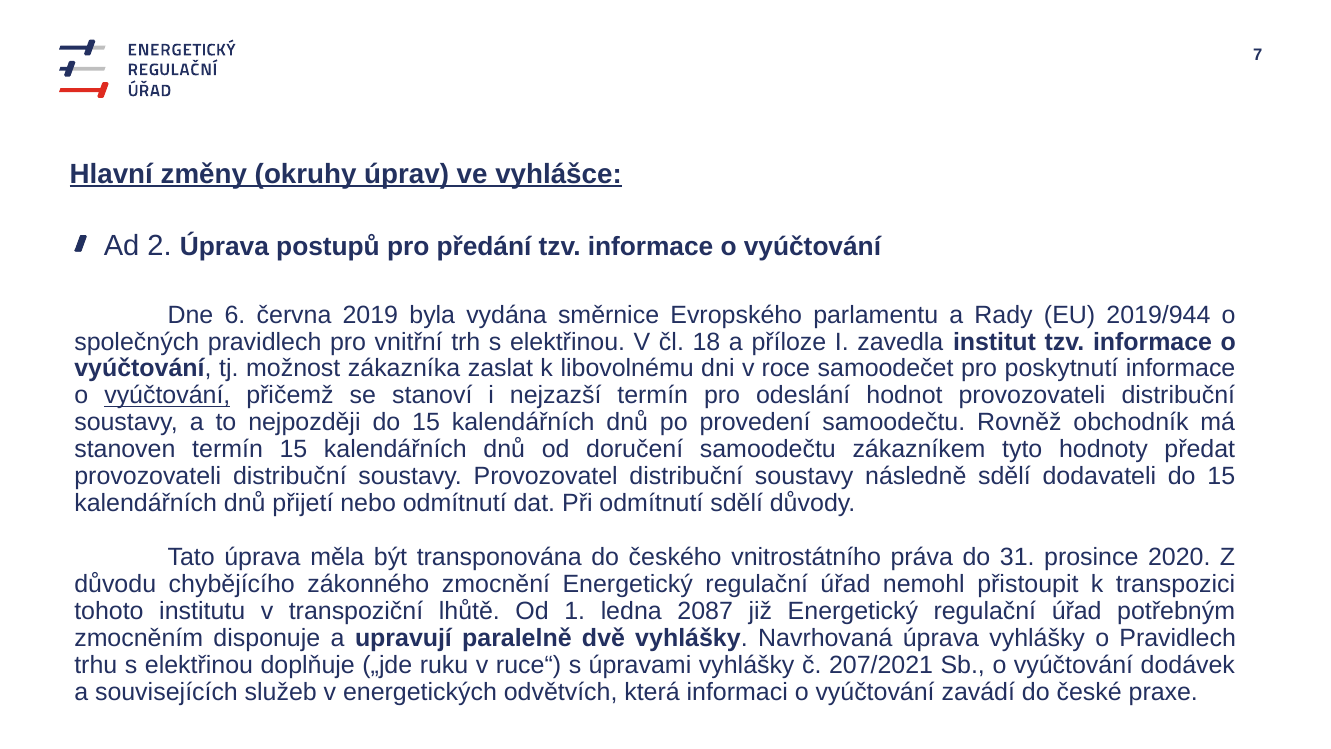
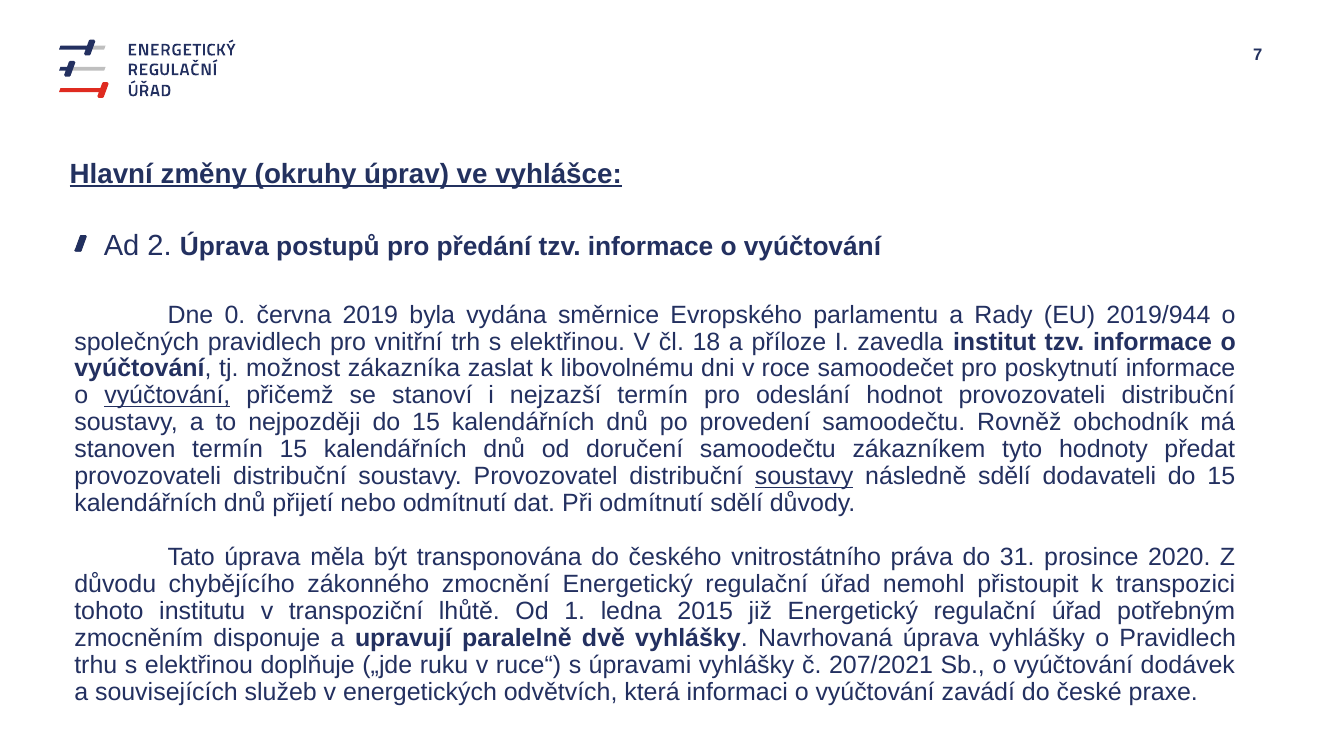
6: 6 -> 0 (235, 315)
soustavy underline: none -> present (804, 476)
2087: 2087 -> 2015 (705, 611)
